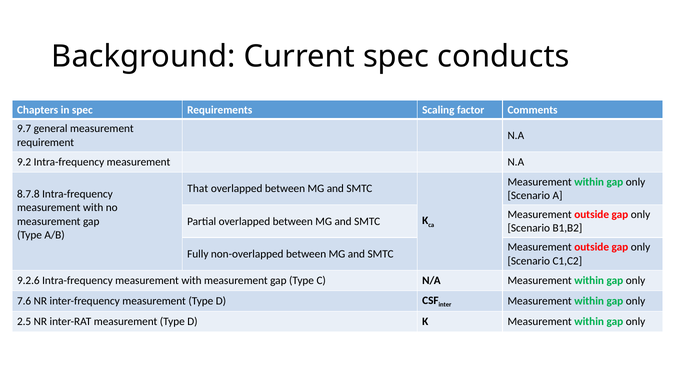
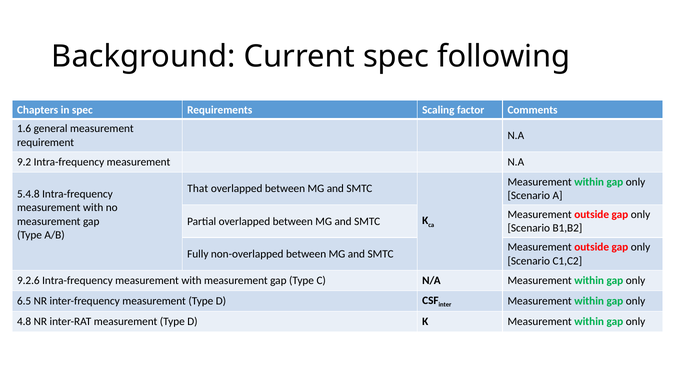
conducts: conducts -> following (504, 57)
9.7: 9.7 -> 1.6 (24, 129)
8.7.8: 8.7.8 -> 5.4.8 (28, 194)
7.6: 7.6 -> 6.5 (24, 301)
2.5: 2.5 -> 4.8 (24, 321)
